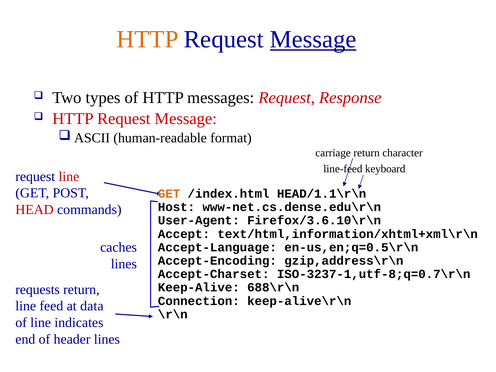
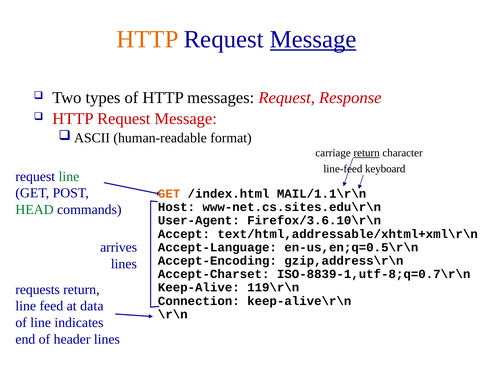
return underline: none -> present (367, 153)
line colour: red -> green (69, 177)
HEAD/1.1\r\n: HEAD/1.1\r\n -> MAIL/1.1\r\n (322, 194)
www-net.cs.dense.edu\r\n: www-net.cs.dense.edu\r\n -> www-net.cs.sites.edu\r\n (292, 207)
HEAD colour: red -> green (35, 210)
text/html,information/xhtml+xml\r\n: text/html,information/xhtml+xml\r\n -> text/html,addressable/xhtml+xml\r\n (348, 234)
caches: caches -> arrives (119, 247)
ISO-3237-1,utf-8;q=0.7\r\n: ISO-3237-1,utf-8;q=0.7\r\n -> ISO-8839-1,utf-8;q=0.7\r\n (374, 274)
688\r\n: 688\r\n -> 119\r\n (273, 288)
